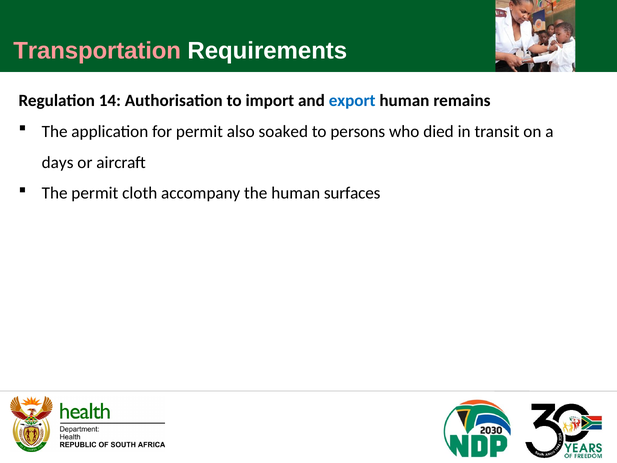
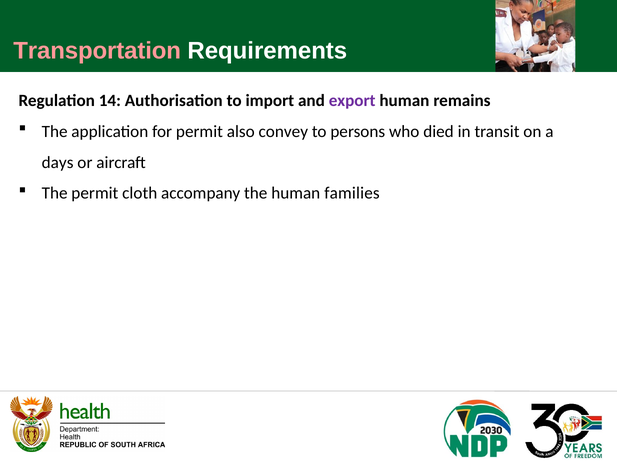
export colour: blue -> purple (352, 101)
soaked: soaked -> convey (283, 132)
surfaces: surfaces -> families (352, 193)
